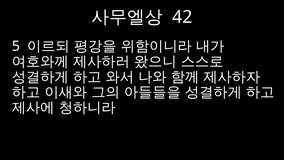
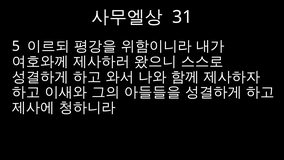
42: 42 -> 31 (182, 17)
